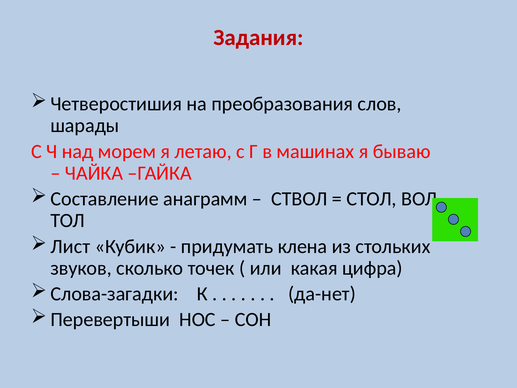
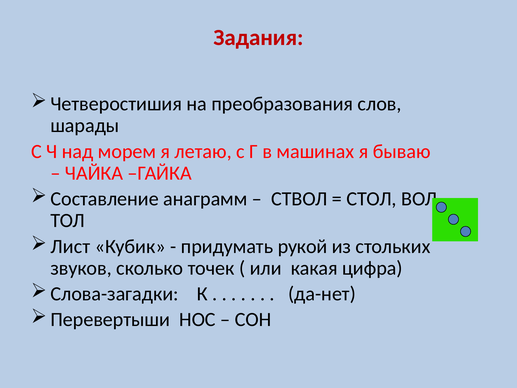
клена: клена -> рукой (303, 246)
